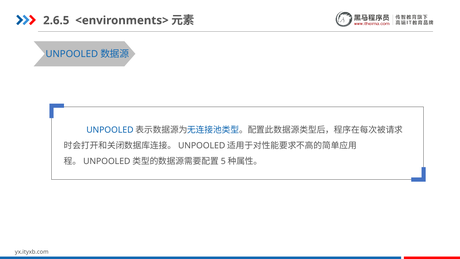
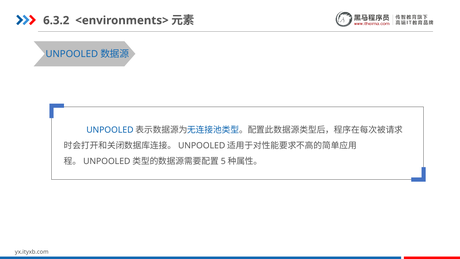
2.6.5: 2.6.5 -> 6.3.2 (56, 20)
